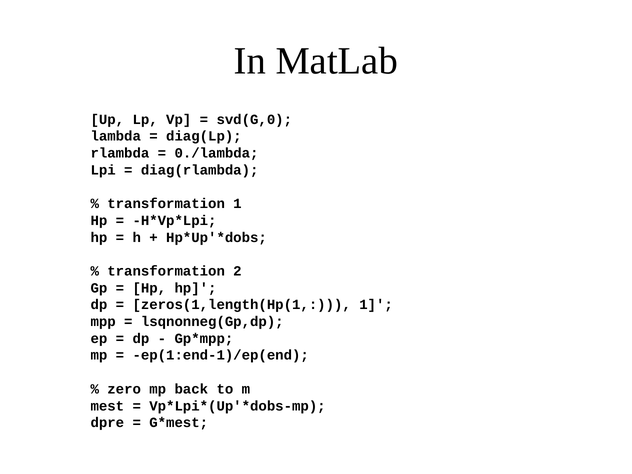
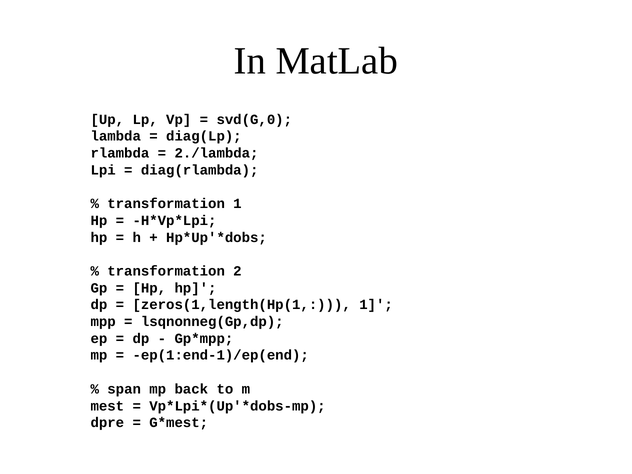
0./lambda: 0./lambda -> 2./lambda (217, 153)
zero: zero -> span (124, 389)
